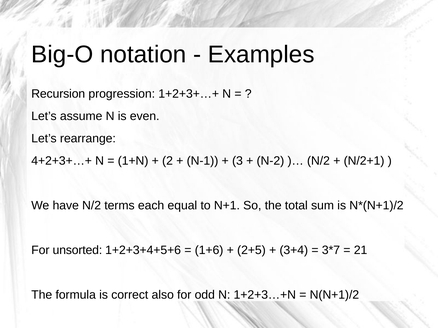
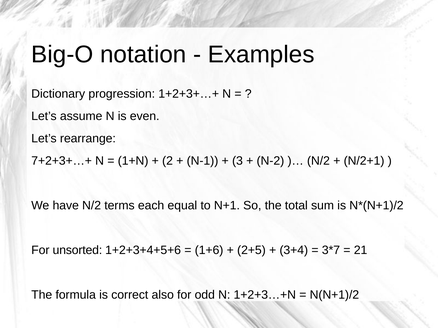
Recursion: Recursion -> Dictionary (58, 94)
4+2+3+…+: 4+2+3+…+ -> 7+2+3+…+ (62, 161)
